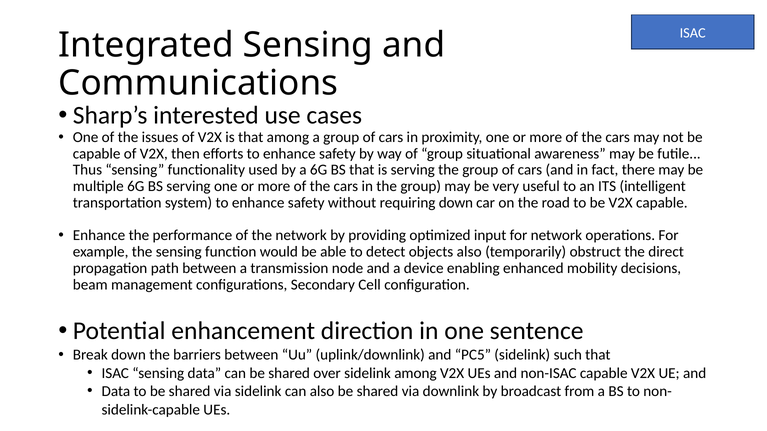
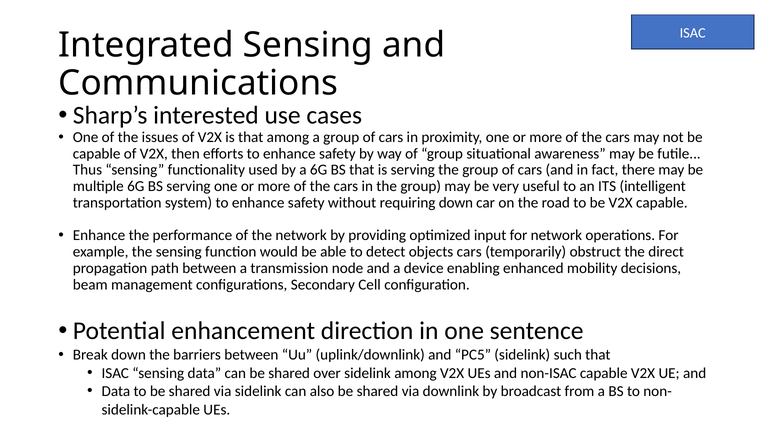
objects also: also -> cars (469, 252)
